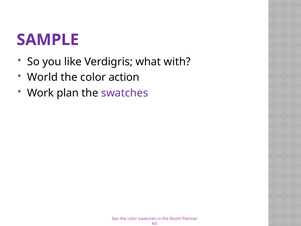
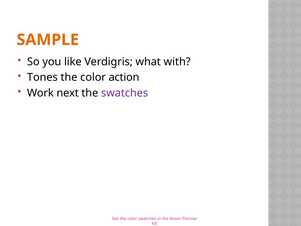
SAMPLE colour: purple -> orange (48, 40)
World: World -> Tones (42, 77)
plan: plan -> next (68, 93)
